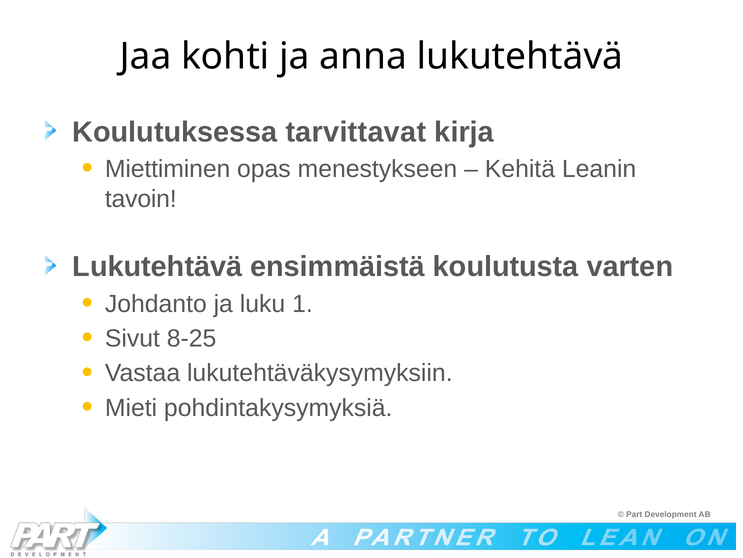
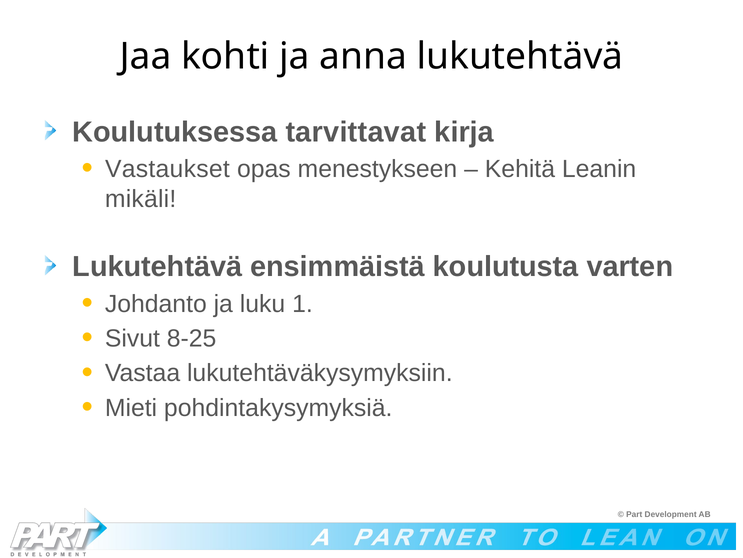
Miettiminen: Miettiminen -> Vastaukset (167, 169)
tavoin: tavoin -> mikäli (141, 199)
